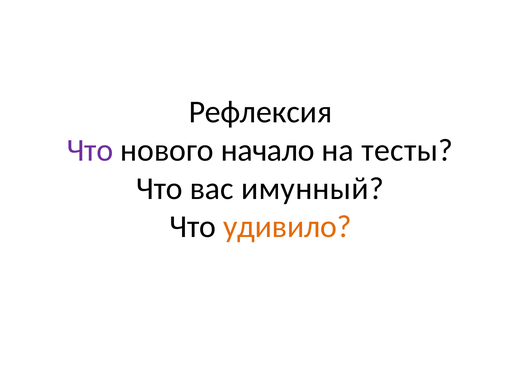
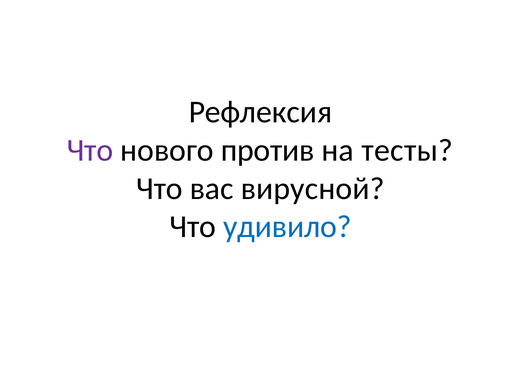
начало: начало -> против (268, 150)
имунный: имунный -> вирусной (313, 188)
удивило colour: orange -> blue (287, 227)
